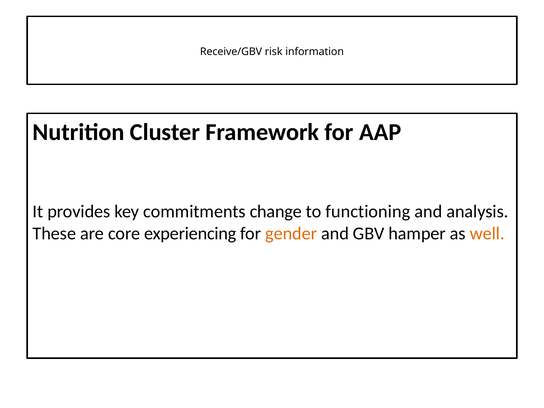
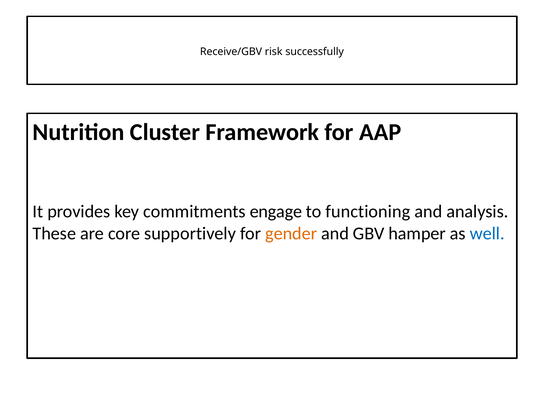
information: information -> successfully (315, 52)
change: change -> engage (276, 212)
experiencing: experiencing -> supportively (190, 233)
well colour: orange -> blue (487, 233)
